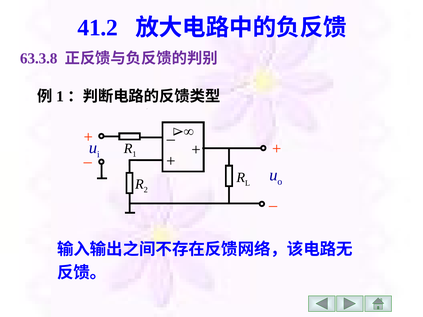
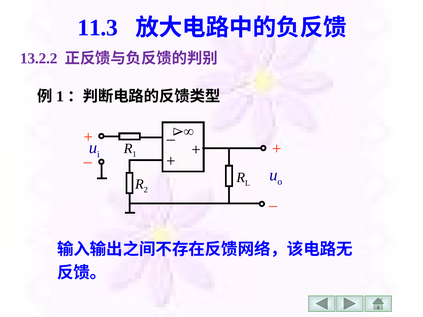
41.2: 41.2 -> 11.3 (98, 28)
63.3.8: 63.3.8 -> 13.2.2 (39, 58)
